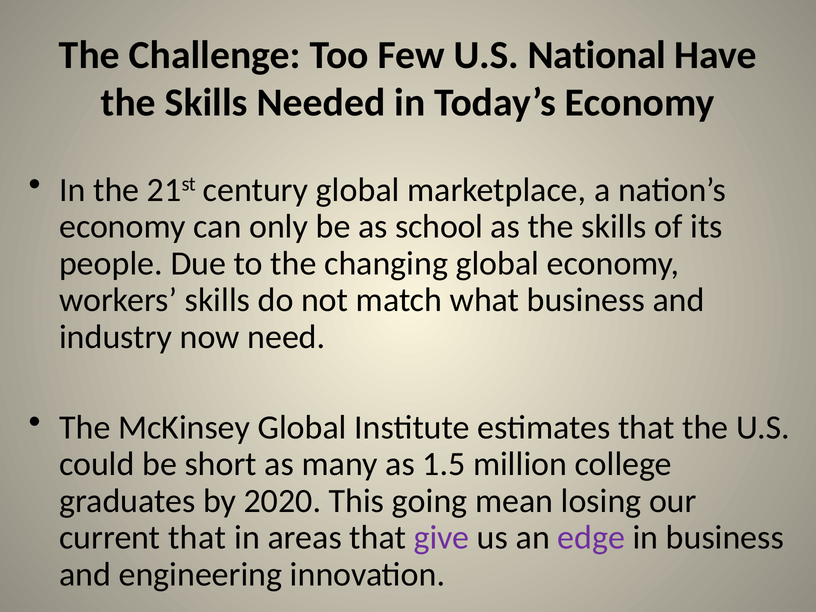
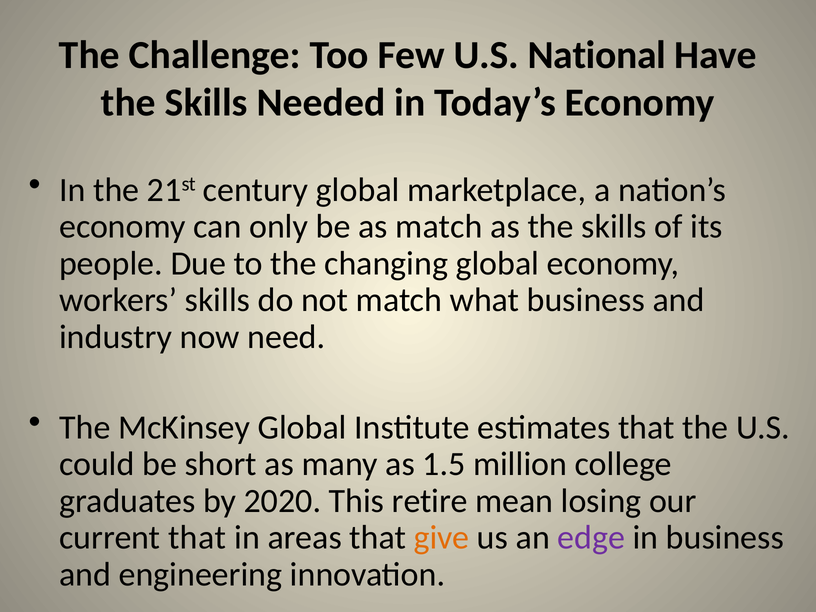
as school: school -> match (439, 227)
going: going -> retire (430, 501)
give colour: purple -> orange (441, 538)
